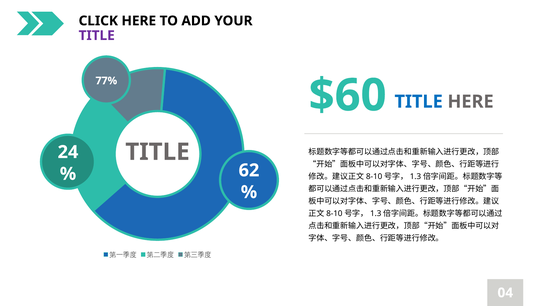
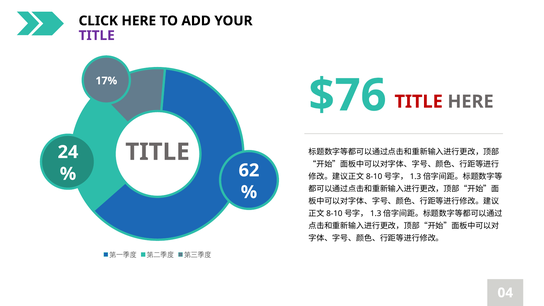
77%: 77% -> 17% (106, 81)
$60: $60 -> $76 (348, 95)
TITLE colour: blue -> red (419, 102)
